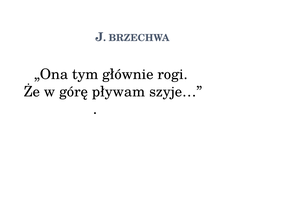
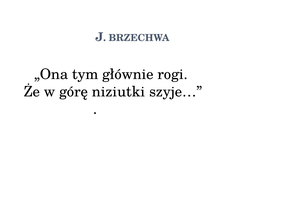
pływam: pływam -> niziutki (118, 92)
